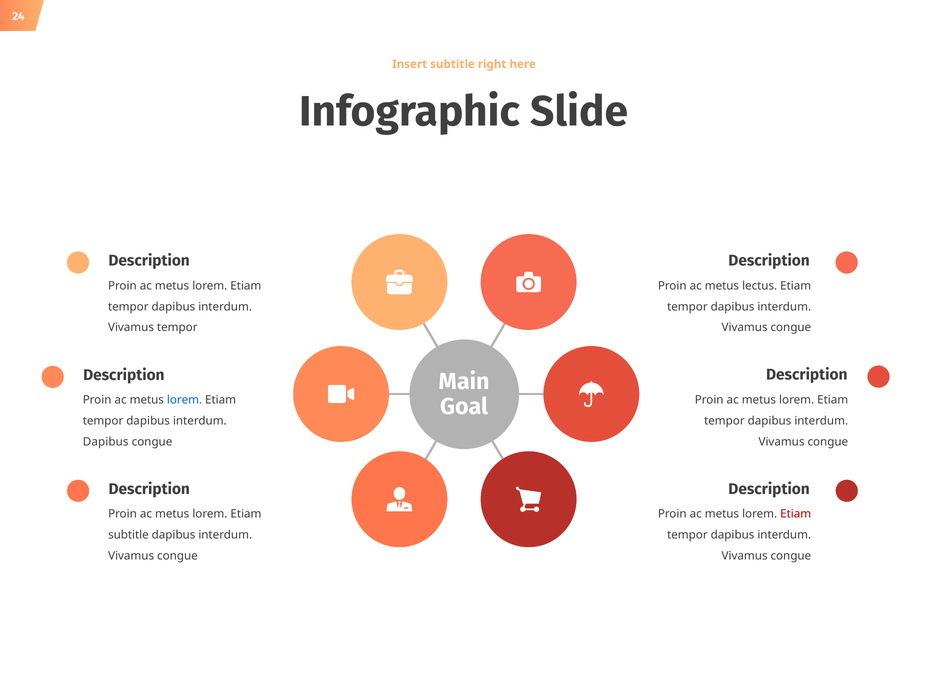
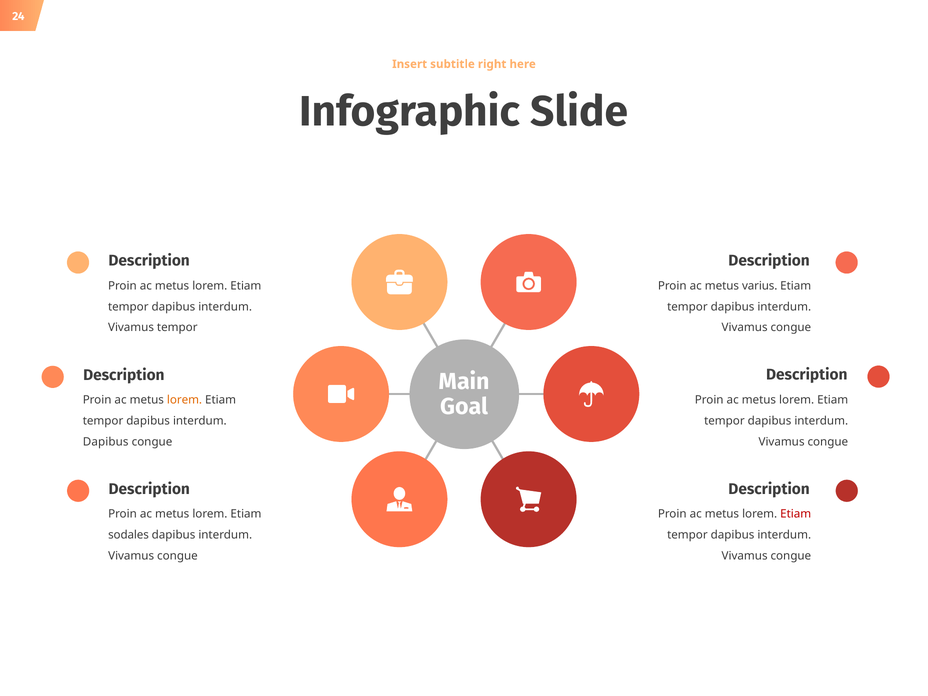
lectus: lectus -> varius (760, 286)
lorem colour: blue -> orange (185, 400)
subtitle: subtitle -> sodales (128, 535)
